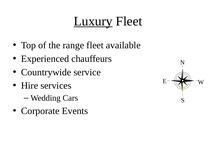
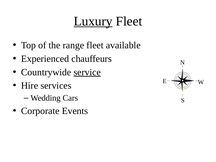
service underline: none -> present (87, 72)
